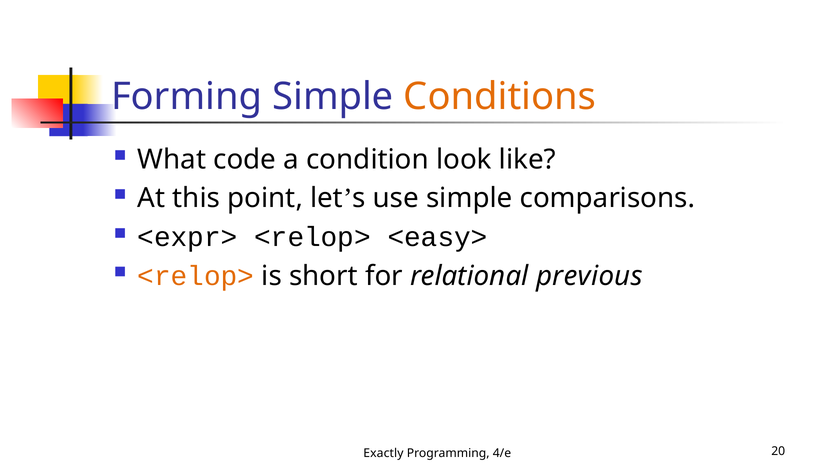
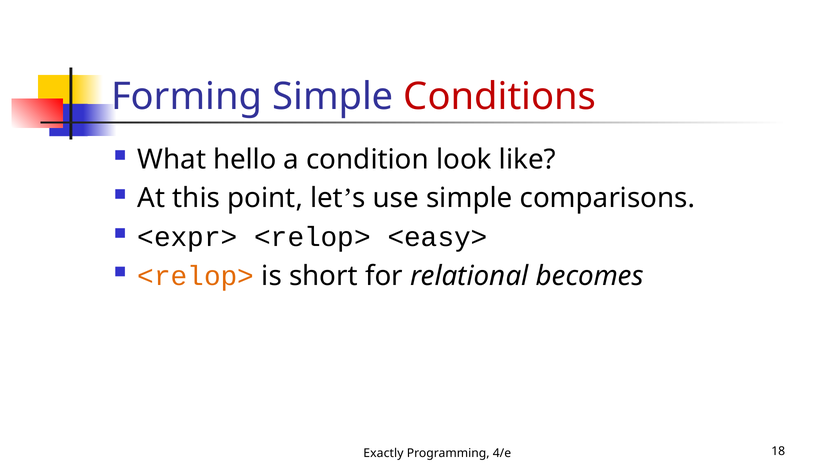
Conditions colour: orange -> red (500, 97)
code: code -> hello (245, 160)
previous: previous -> becomes (590, 276)
20: 20 -> 18 (778, 452)
